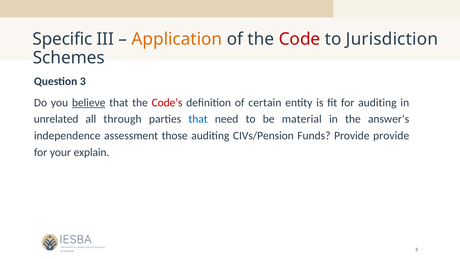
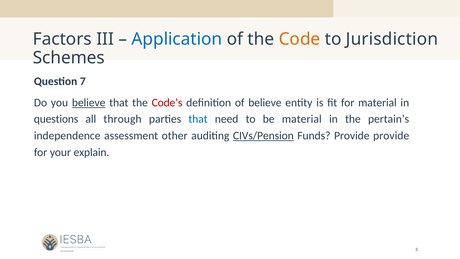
Specific: Specific -> Factors (62, 39)
Application colour: orange -> blue (177, 39)
Code colour: red -> orange (300, 39)
Question 3: 3 -> 7 (83, 81)
of certain: certain -> believe (265, 103)
for auditing: auditing -> material (377, 103)
unrelated: unrelated -> questions (56, 119)
answer’s: answer’s -> pertain’s (389, 119)
those: those -> other (175, 136)
CIVs/Pension underline: none -> present (263, 136)
